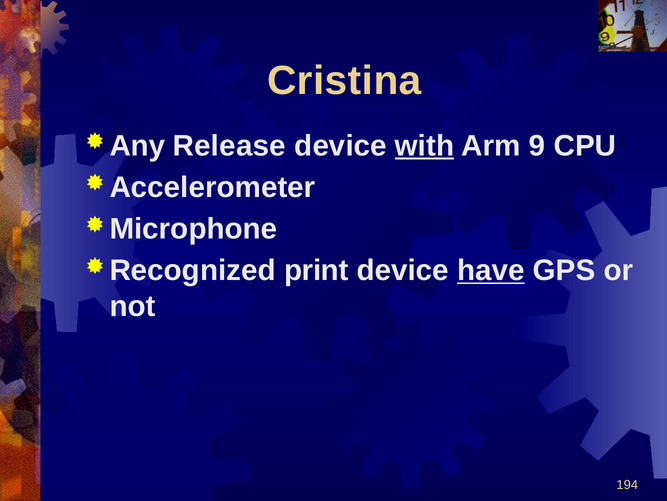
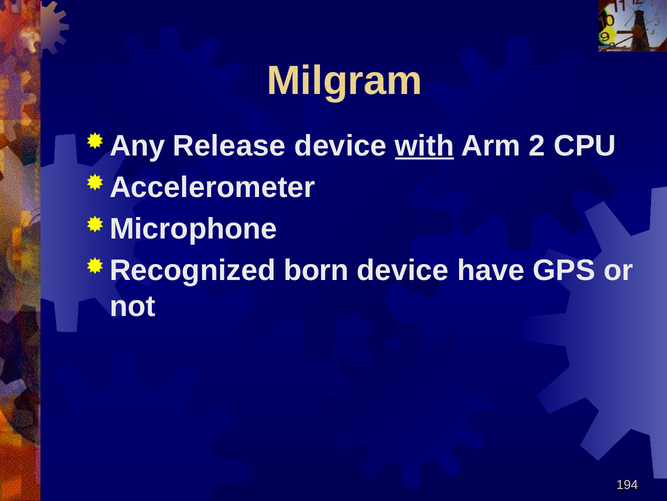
Cristina: Cristina -> Milgram (345, 81)
9: 9 -> 2 (537, 146)
print: print -> born (316, 270)
have underline: present -> none (491, 270)
